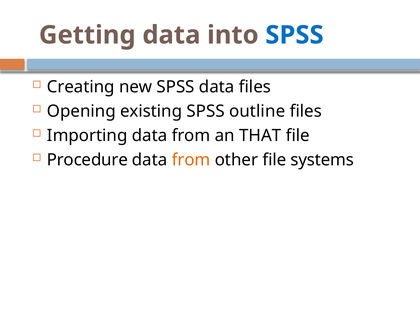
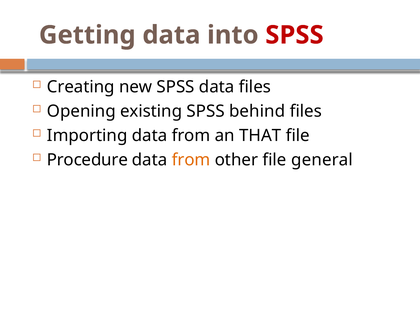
SPSS colour: blue -> red (294, 35)
outline: outline -> behind (257, 111)
systems: systems -> general (322, 160)
